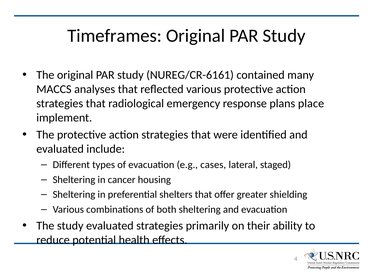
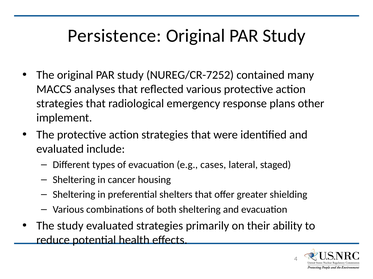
Timeframes: Timeframes -> Persistence (114, 36)
NUREG/CR-6161: NUREG/CR-6161 -> NUREG/CR-7252 (190, 75)
place: place -> other (311, 104)
